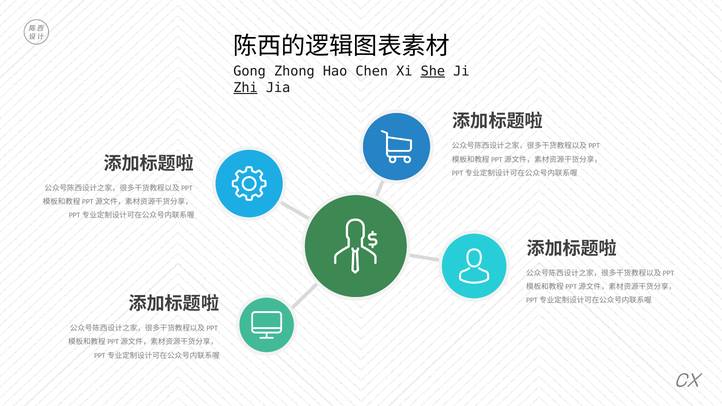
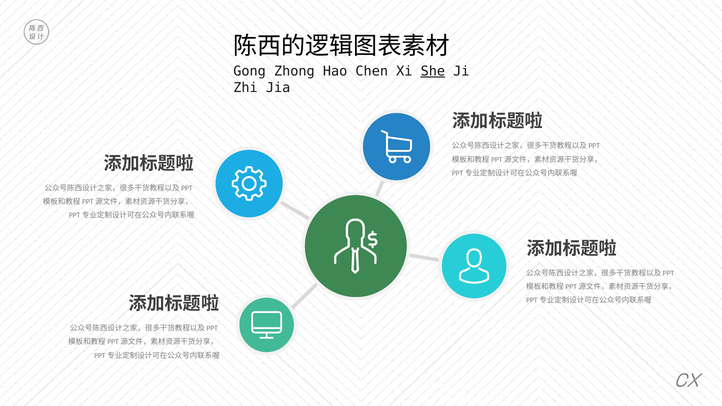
Zhi underline: present -> none (246, 88)
